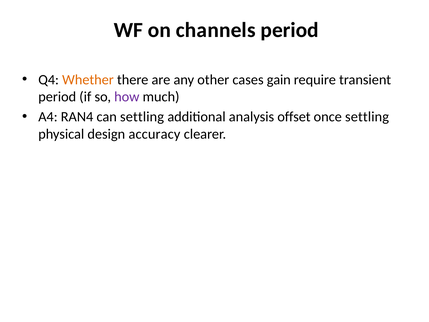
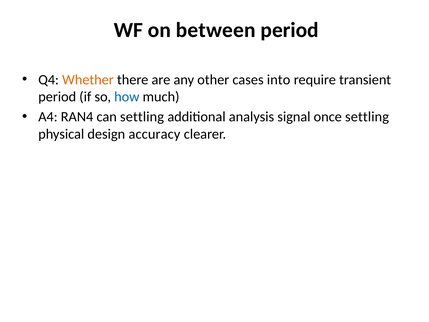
channels: channels -> between (216, 30)
gain: gain -> into (279, 80)
how colour: purple -> blue (127, 97)
offset: offset -> signal (294, 117)
